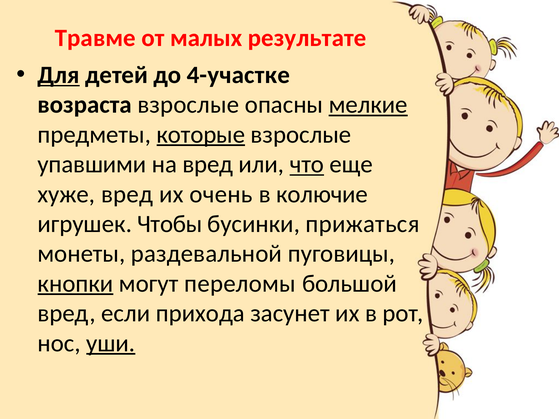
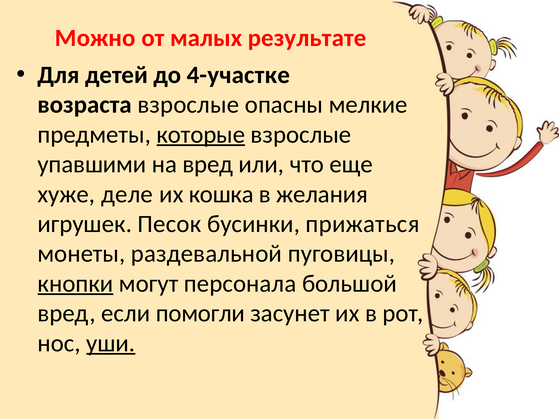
Травме: Травме -> Можно (95, 38)
Для underline: present -> none (59, 75)
мелкие underline: present -> none (368, 105)
что underline: present -> none (307, 164)
хуже вред: вред -> деле (127, 194)
очень: очень -> кошка (221, 194)
колючие: колючие -> желания (322, 194)
Чтобы: Чтобы -> Песок (169, 224)
переломы: переломы -> персонала (240, 284)
прихода: прихода -> помогли (200, 314)
